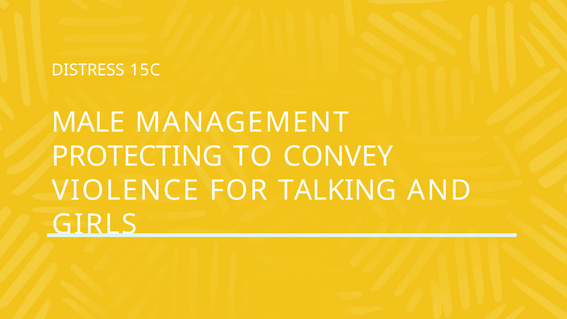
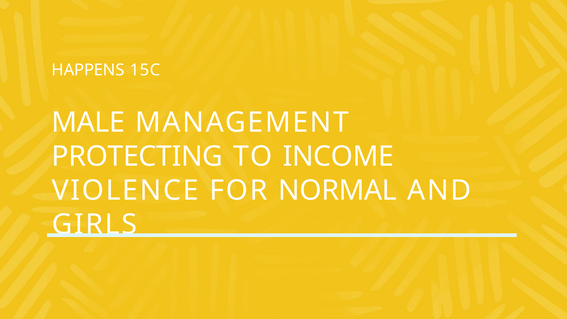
DISTRESS: DISTRESS -> HAPPENS (88, 70)
CONVEY: CONVEY -> INCOME (338, 156)
TALKING: TALKING -> NORMAL (338, 191)
